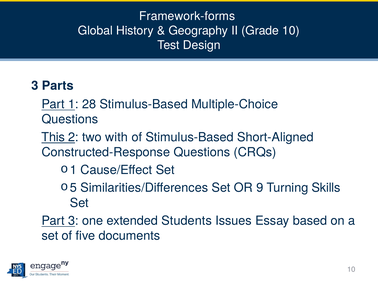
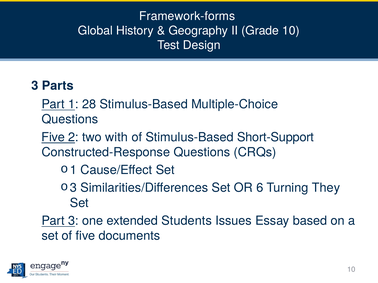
This: This -> Five (53, 137)
Short-Aligned: Short-Aligned -> Short-Support (276, 137)
5: 5 -> 3 (73, 188)
9: 9 -> 6 (260, 188)
Skills: Skills -> They (326, 188)
